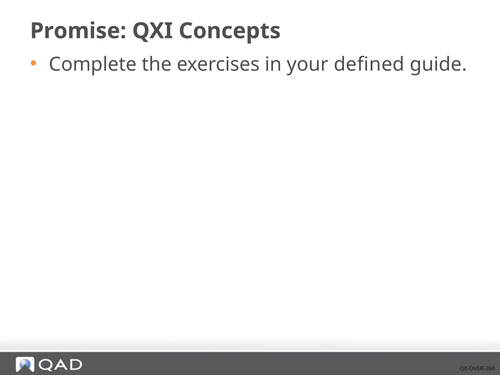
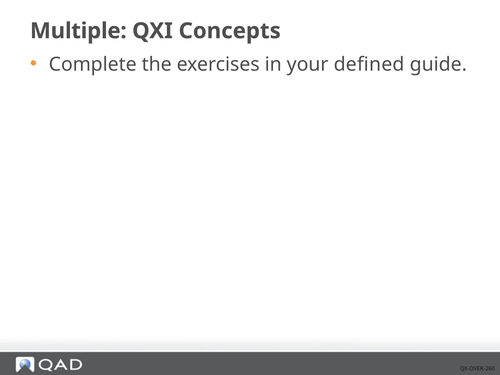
Promise: Promise -> Multiple (78, 31)
